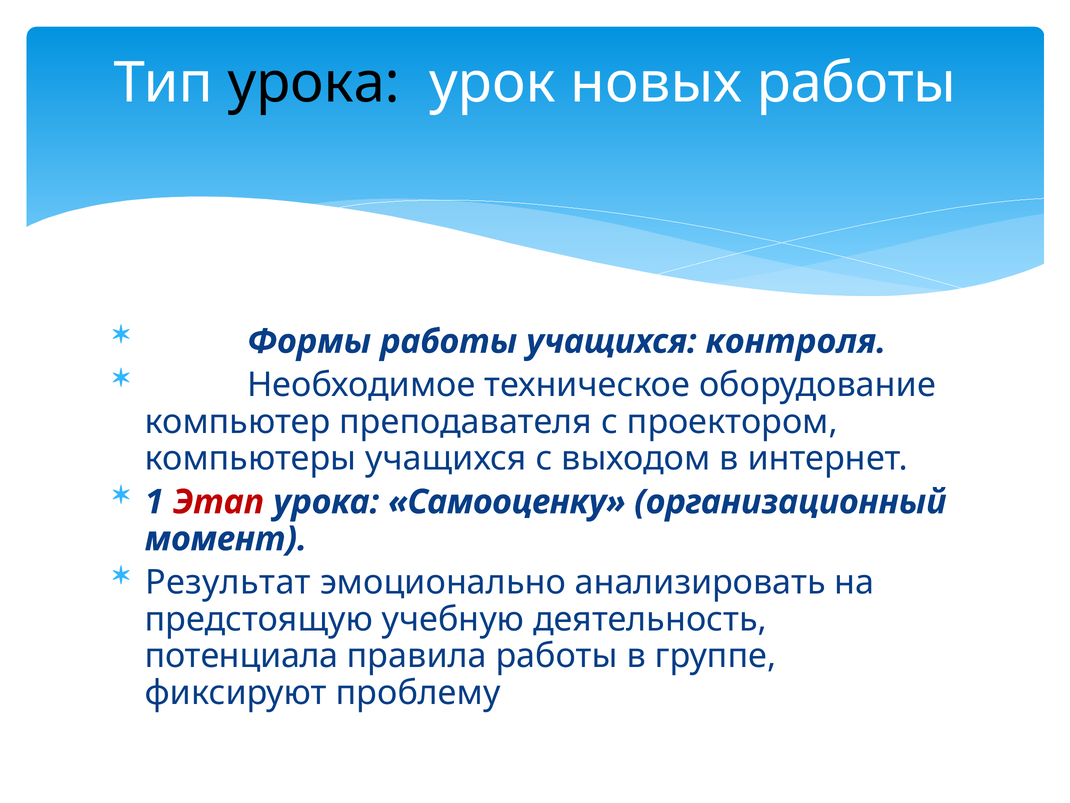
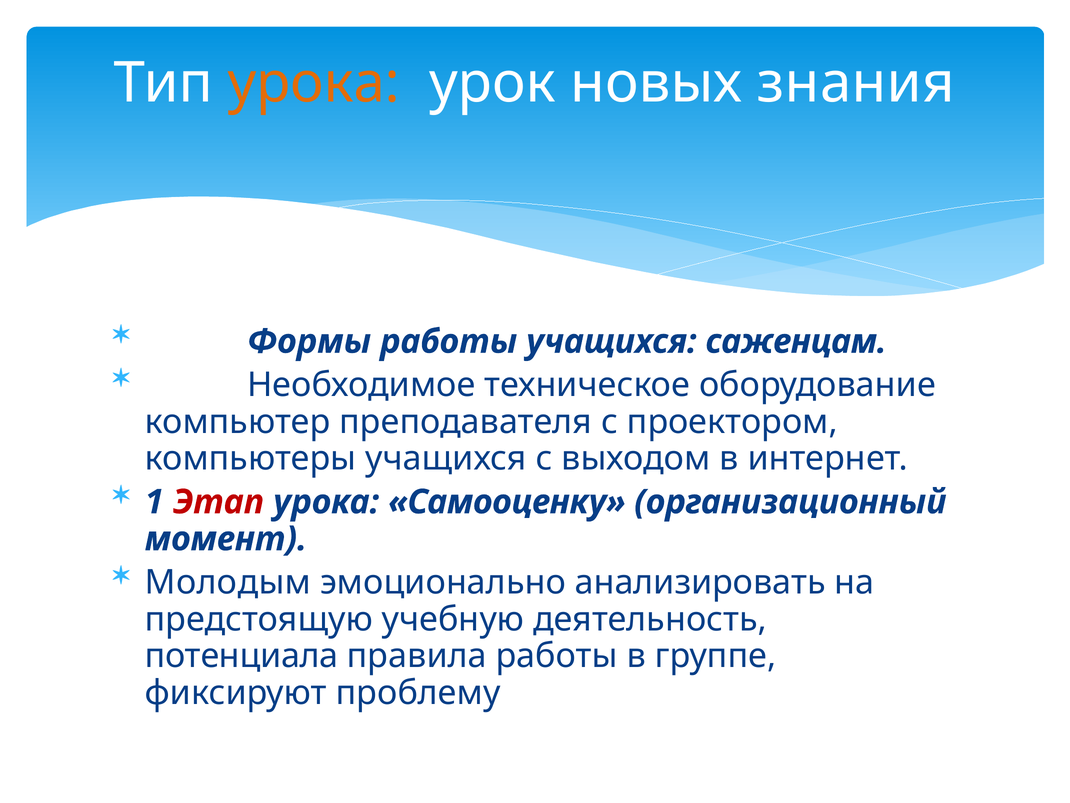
урока colour: black -> orange (314, 83)
новых работы: работы -> знания (856, 83)
контроля: контроля -> саженцам (796, 341)
Результат: Результат -> Молодым (228, 582)
